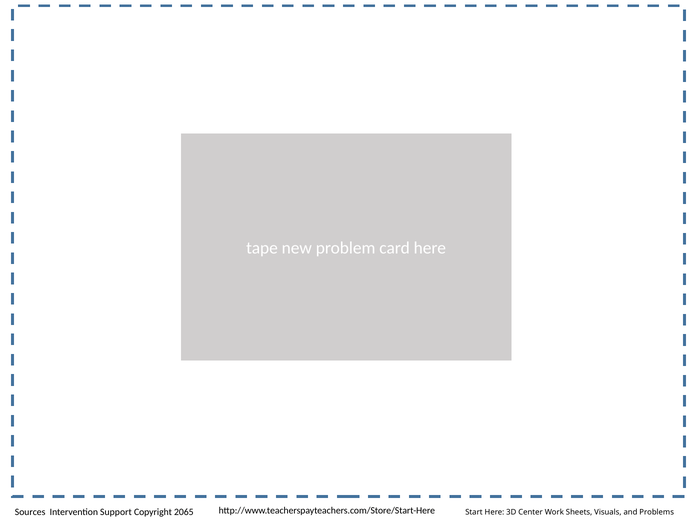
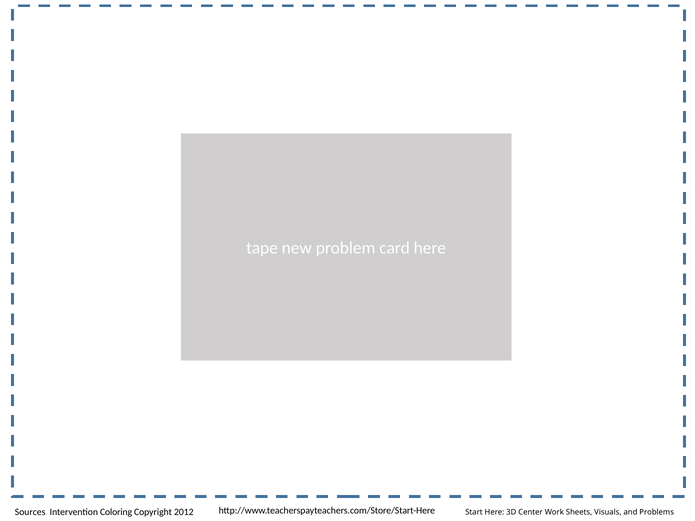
Support: Support -> Coloring (116, 512)
2065: 2065 -> 2012 (184, 512)
